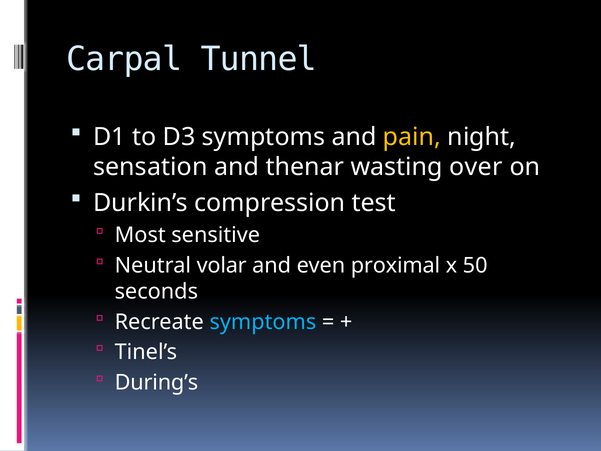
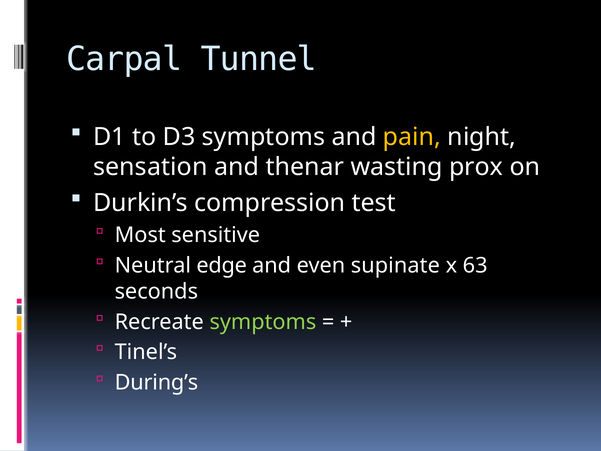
over: over -> prox (476, 167)
volar: volar -> edge (222, 265)
proximal: proximal -> supinate (395, 265)
50: 50 -> 63 (475, 265)
symptoms colour: light blue -> light green (263, 322)
